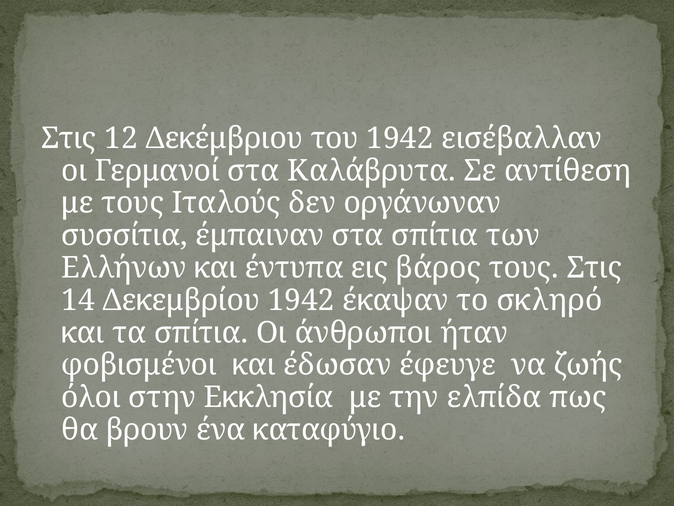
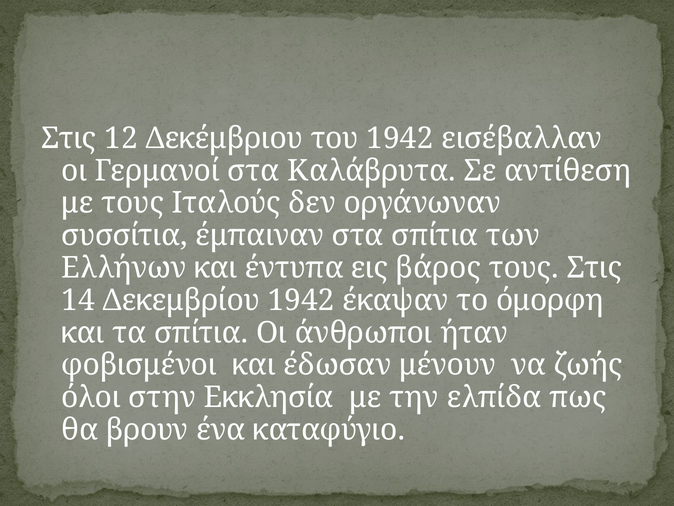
σκληρό: σκληρό -> όμορφη (550, 300)
έφευγε: έφευγε -> μένουν (448, 365)
